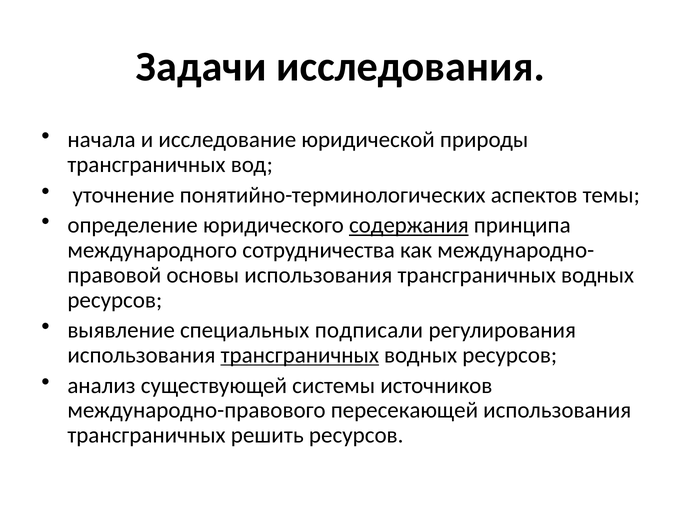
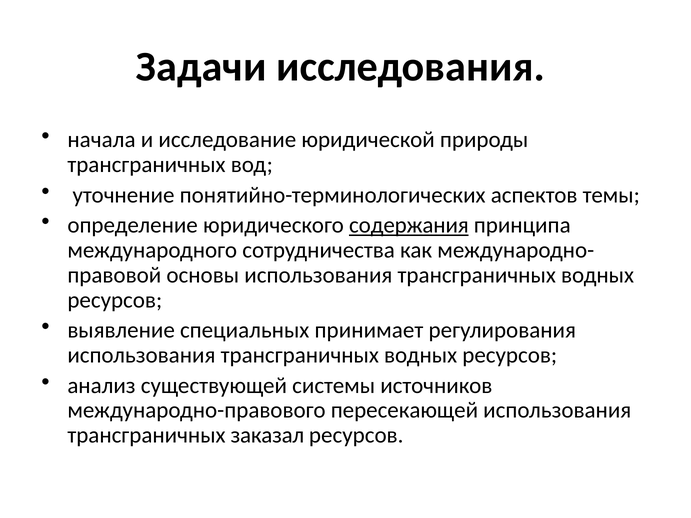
подписали: подписали -> принимает (369, 330)
трансграничных underline: present -> none (300, 355)
решить: решить -> заказал (267, 435)
